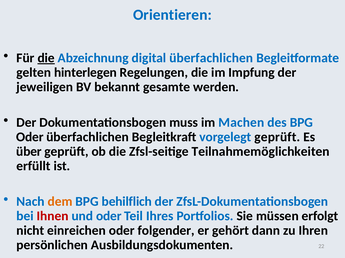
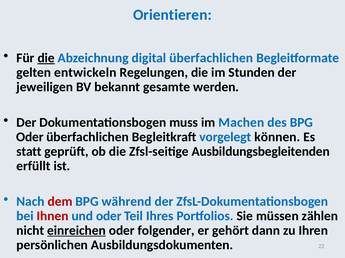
hinterlegen: hinterlegen -> entwickeln (85, 73)
Impfung: Impfung -> Stunden (252, 73)
vorgelegt geprüft: geprüft -> können (277, 137)
über: über -> statt (29, 152)
Teilnahmemöglichkeiten: Teilnahmemöglichkeiten -> Ausbildungsbegleitenden (261, 152)
dem colour: orange -> red (60, 202)
behilflich: behilflich -> während (127, 202)
erfolgt: erfolgt -> zählen (320, 217)
einreichen underline: none -> present (76, 231)
